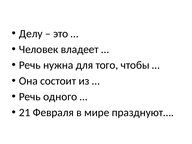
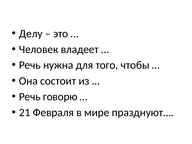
одного: одного -> говорю (60, 97)
